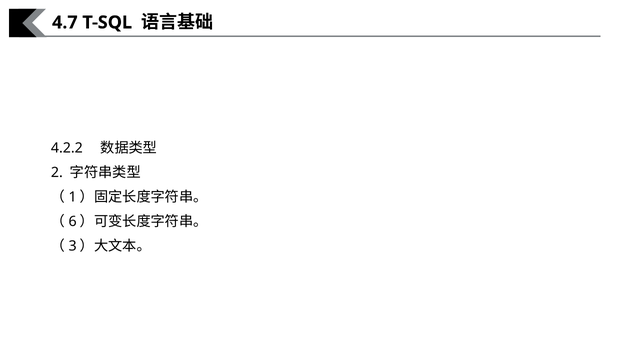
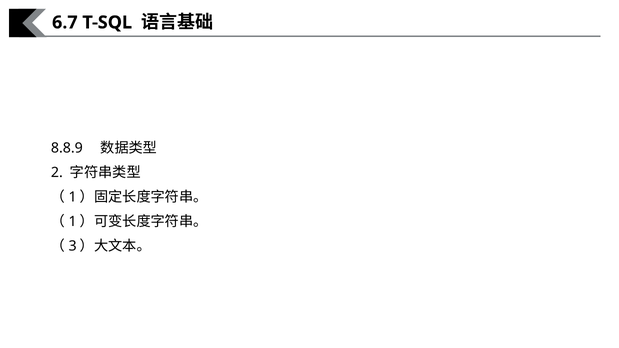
4.7: 4.7 -> 6.7 (65, 22)
4.2.2: 4.2.2 -> 8.8.9 (67, 148)
6: 6 -> 1 (73, 221)
